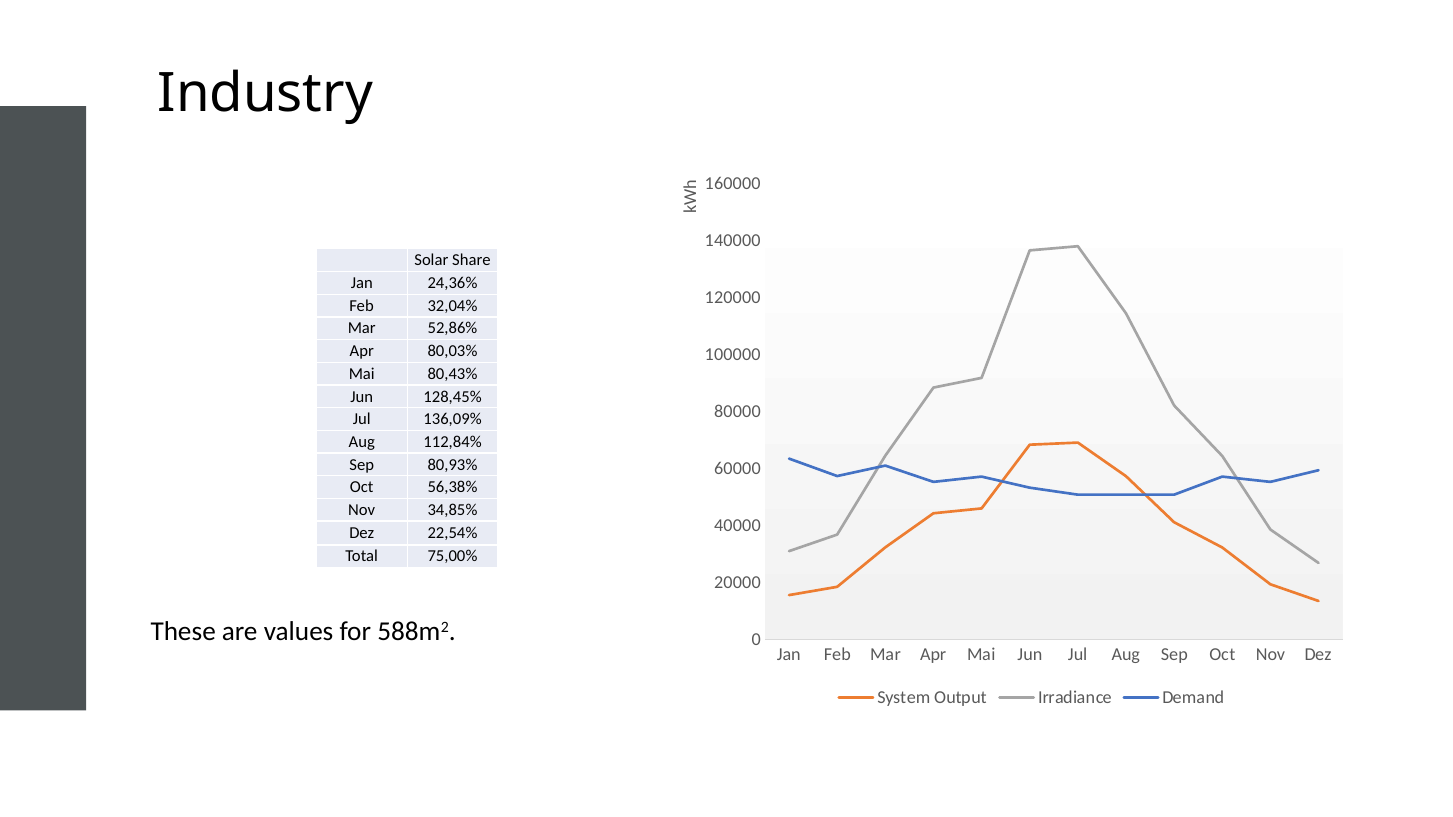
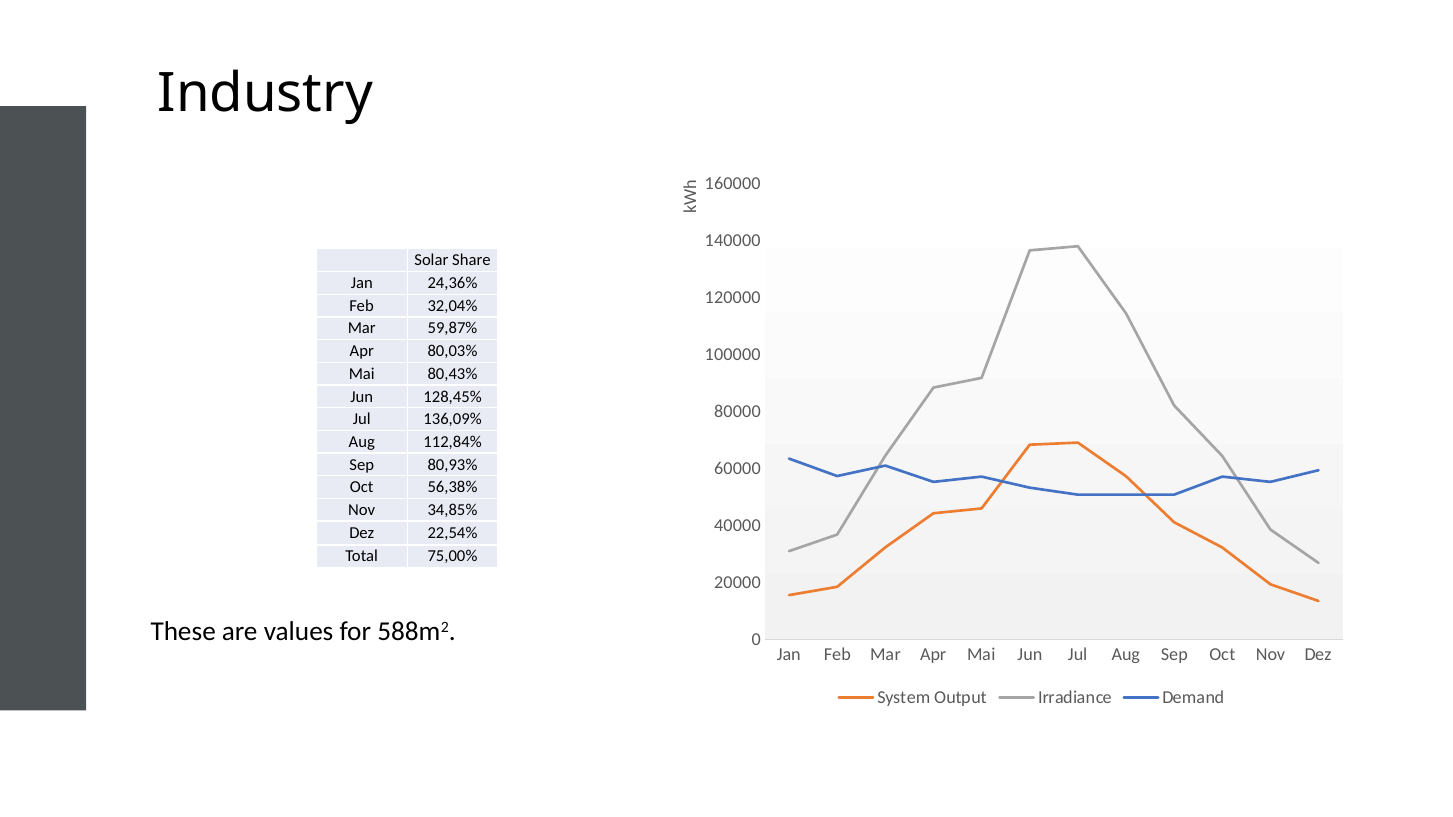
52,86%: 52,86% -> 59,87% (452, 329)
